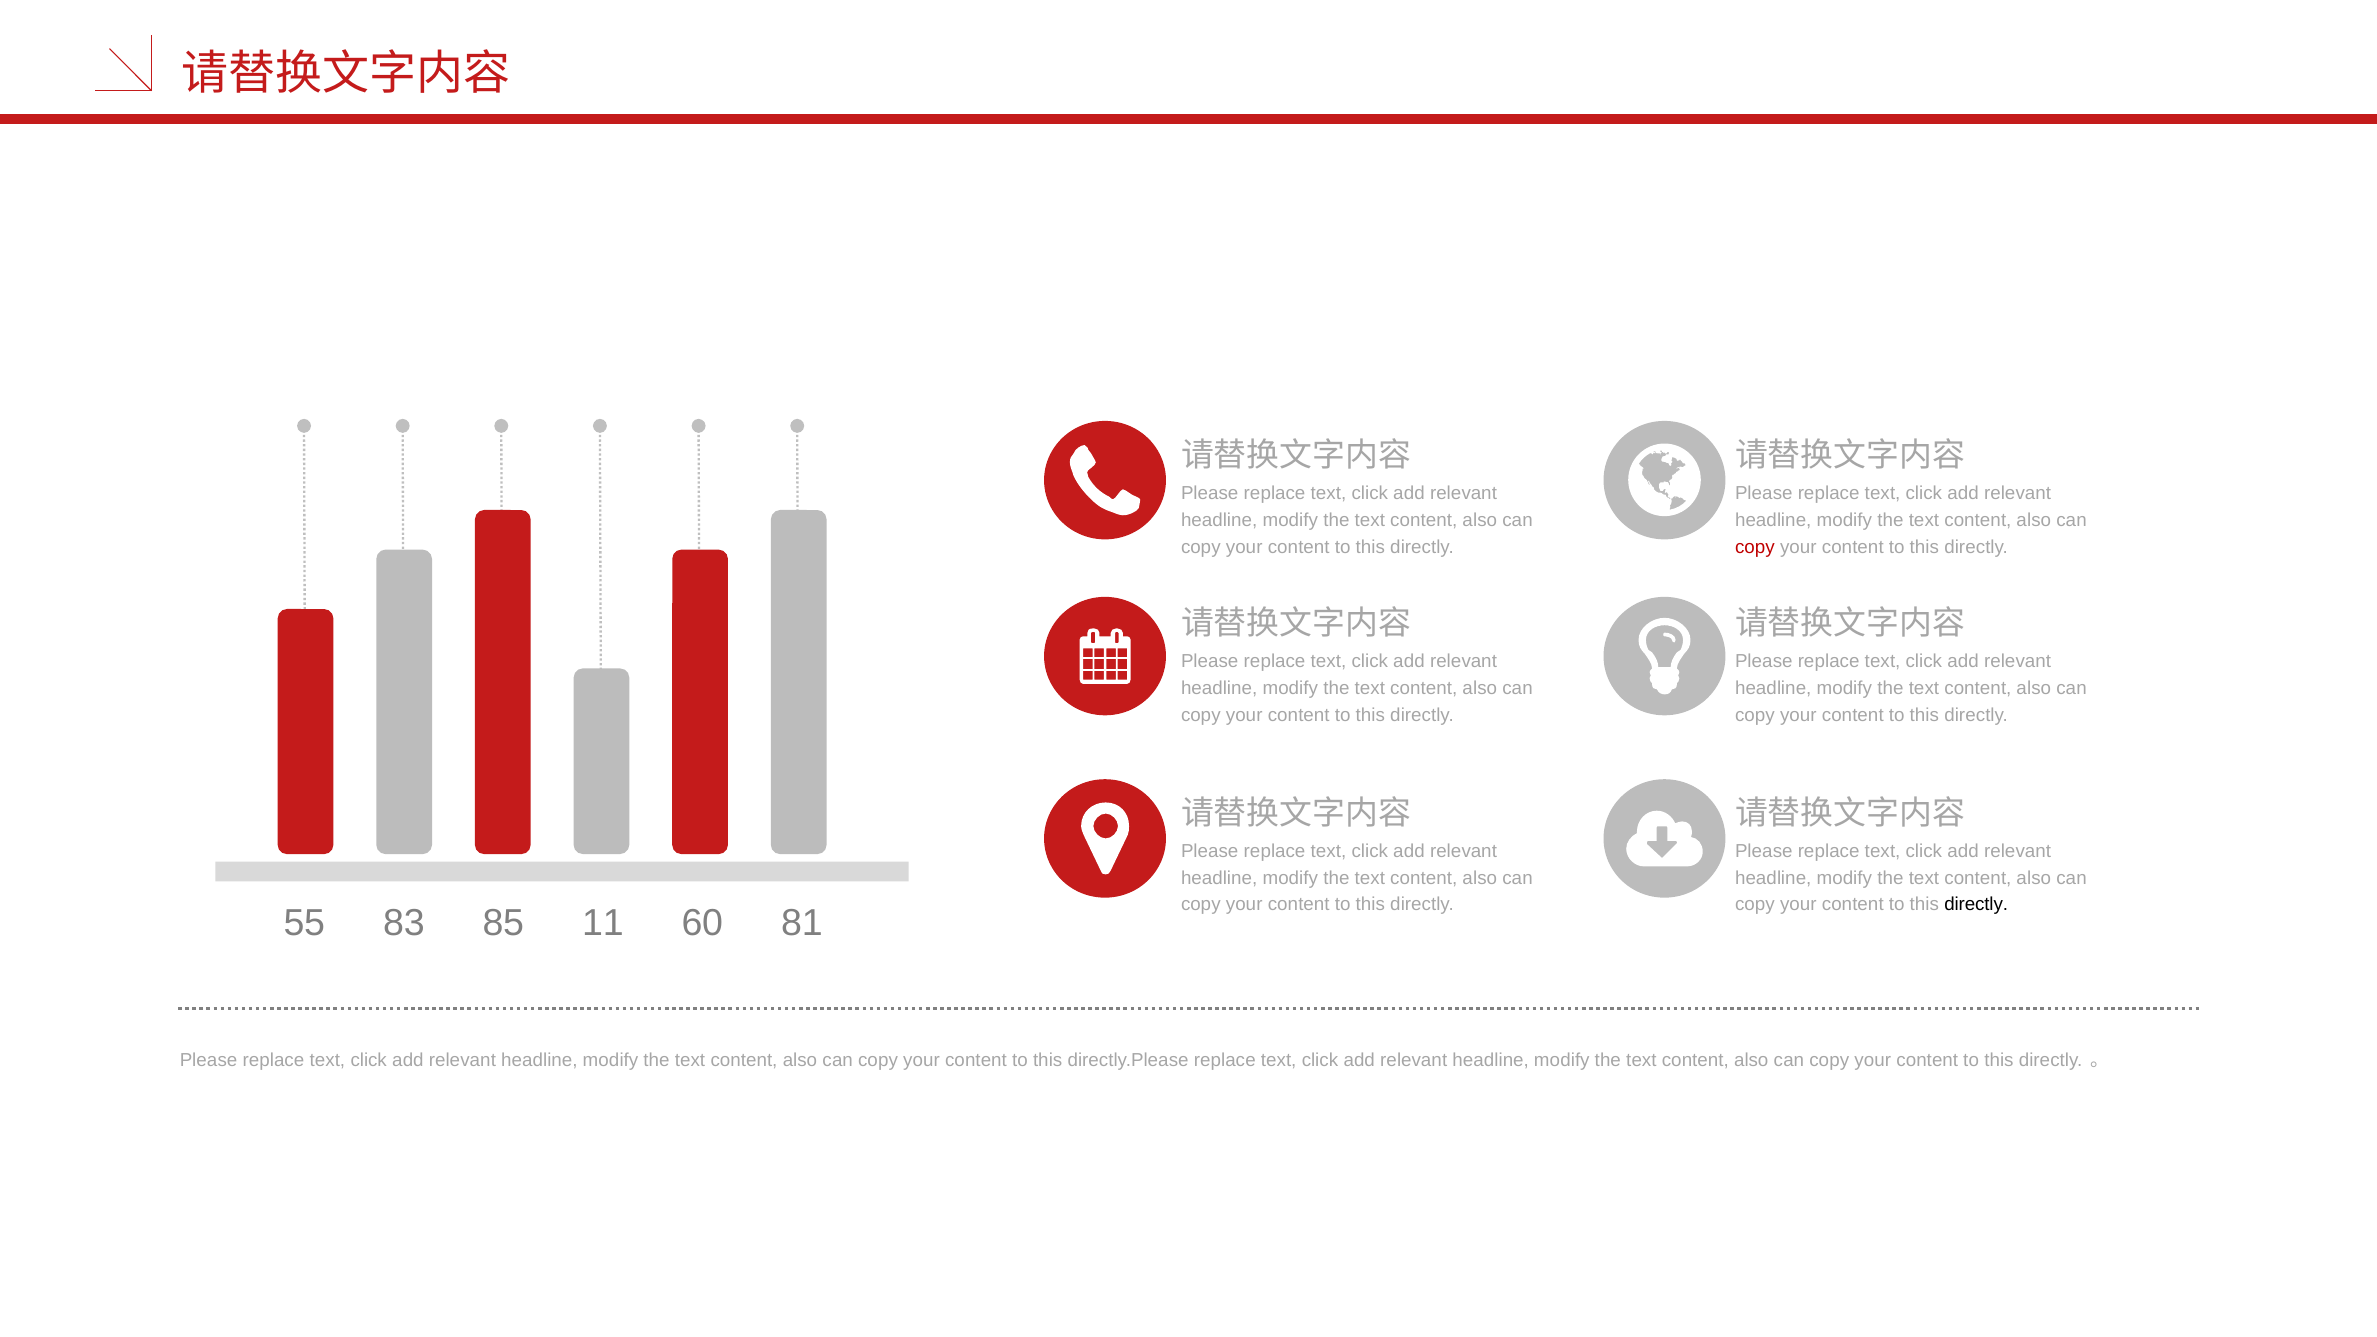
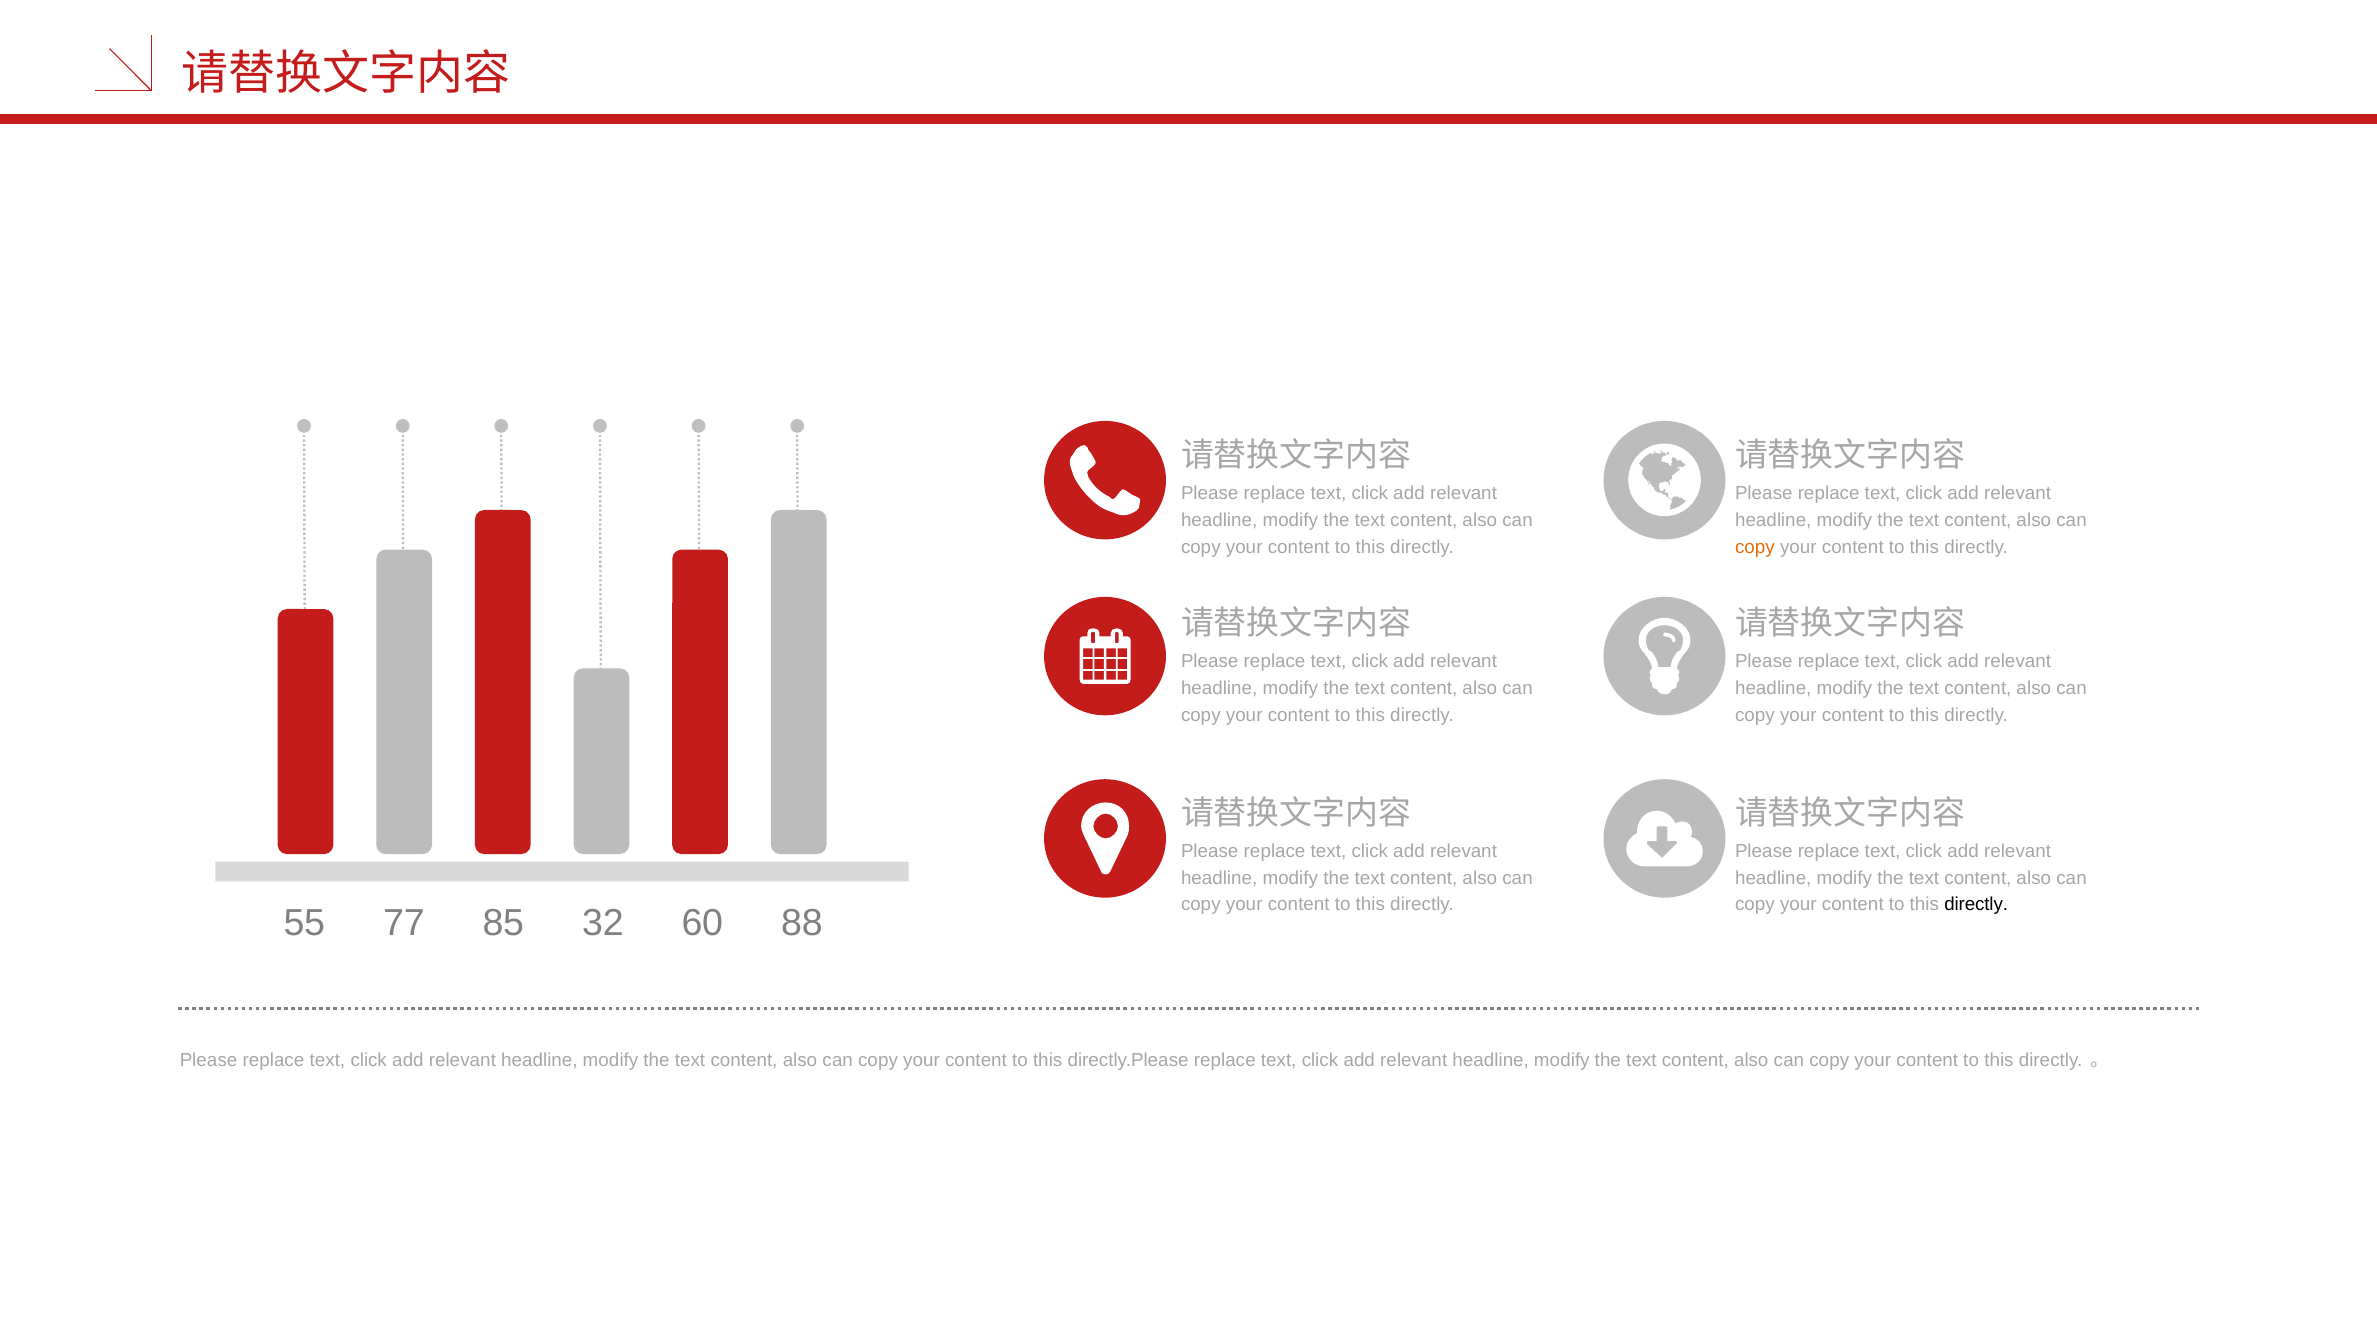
copy colour: red -> orange (1755, 547)
83: 83 -> 77 (404, 923)
11: 11 -> 32 (603, 923)
81: 81 -> 88 (802, 923)
